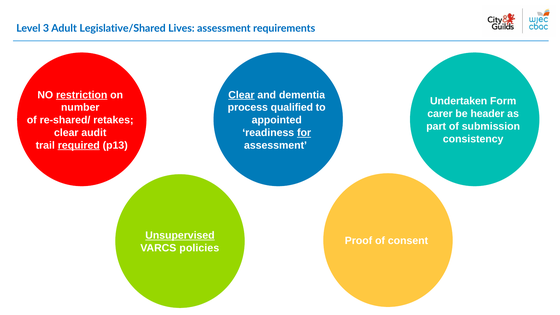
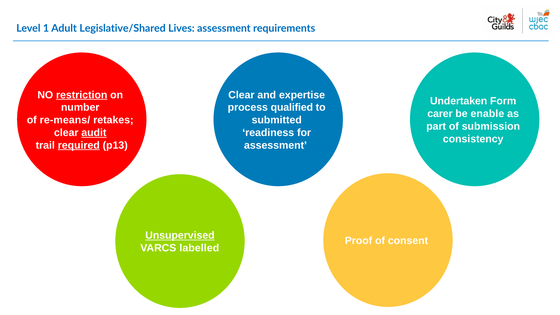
3: 3 -> 1 (46, 28)
Clear underline: present -> none (241, 95)
dementia: dementia -> expertise (302, 95)
header: header -> enable (487, 114)
re-shared/: re-shared/ -> re-means/ (65, 120)
appointed: appointed -> submitted (277, 120)
audit underline: none -> present (94, 133)
for underline: present -> none (304, 133)
policies: policies -> labelled (199, 248)
